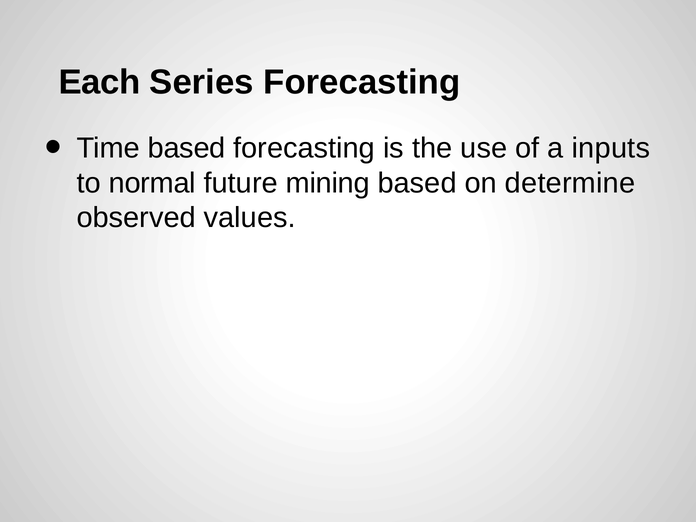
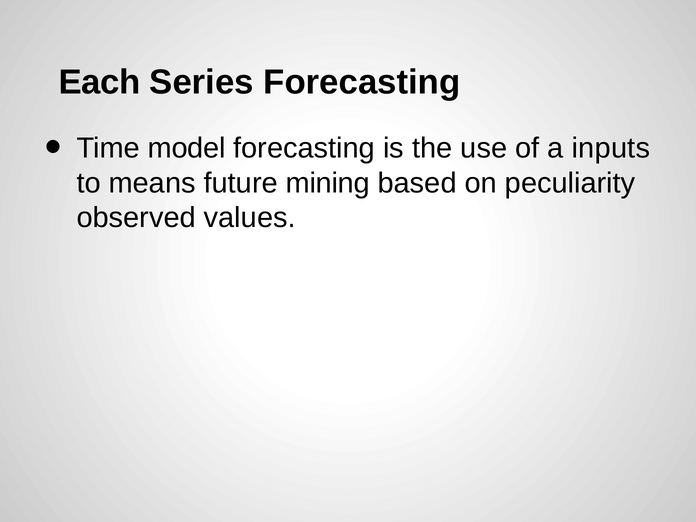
Time based: based -> model (187, 148)
normal: normal -> means (152, 183)
determine: determine -> peculiarity (570, 183)
